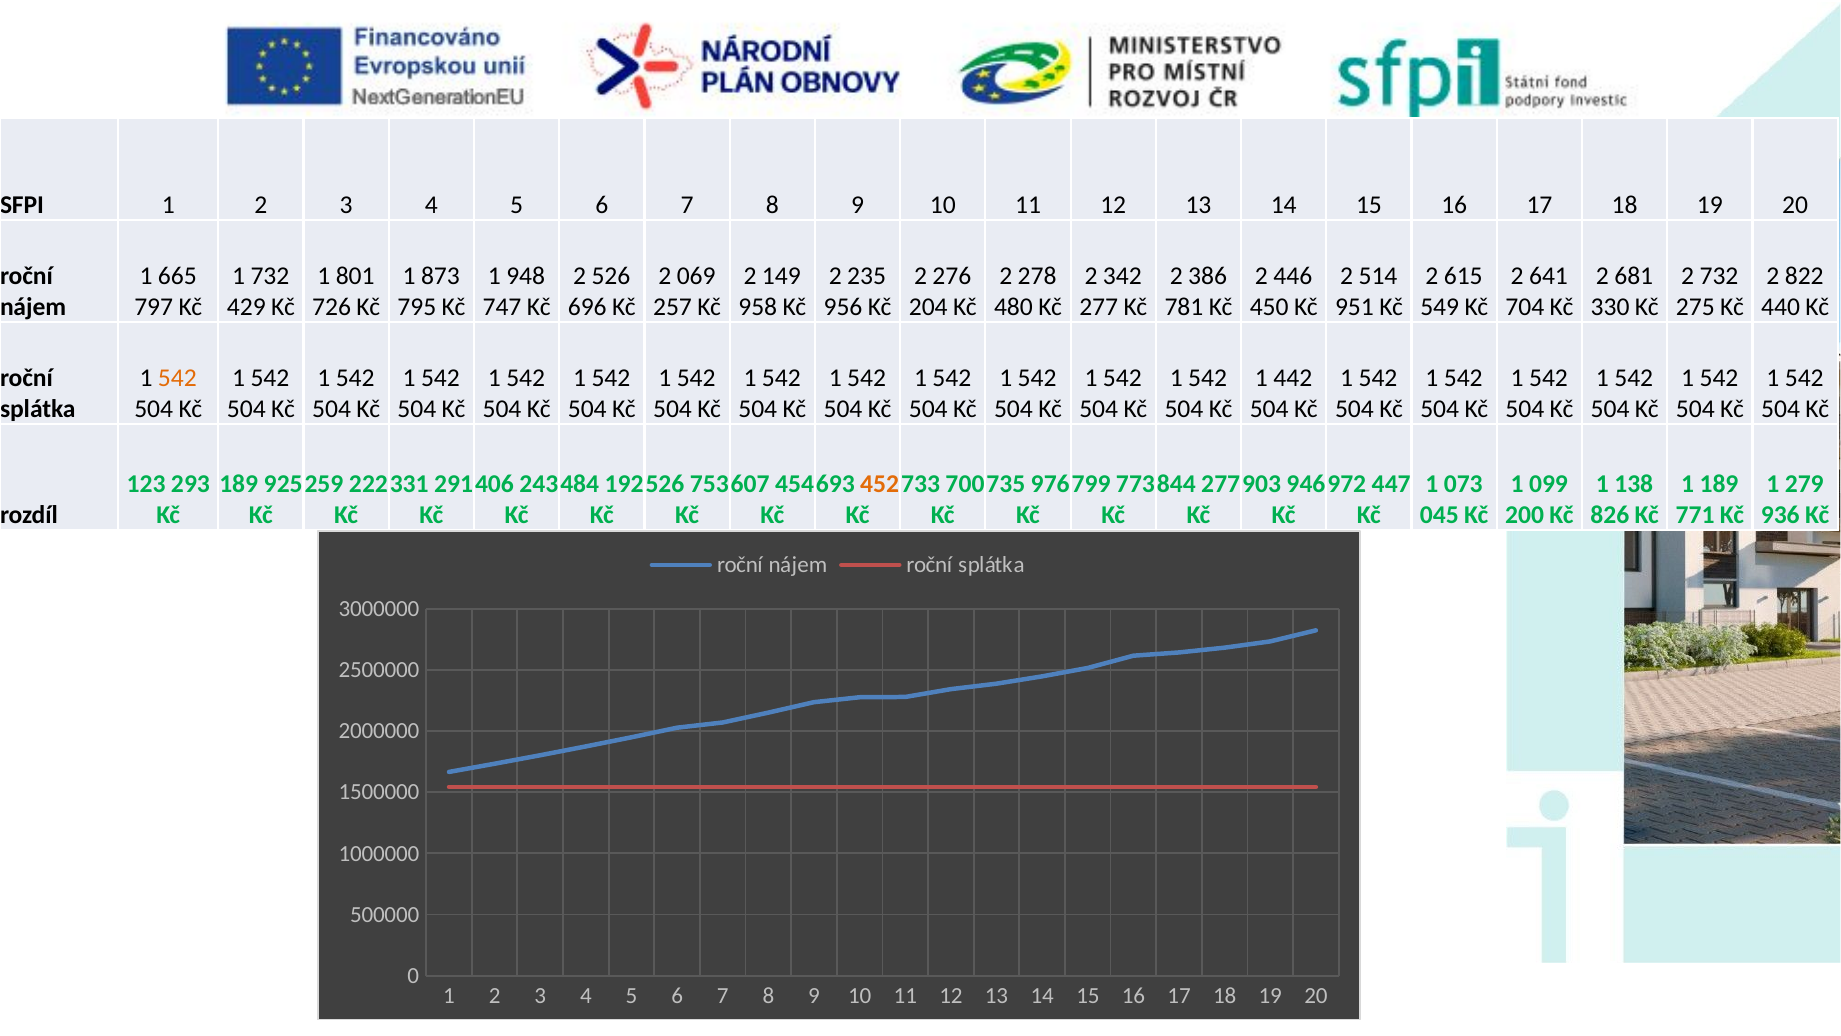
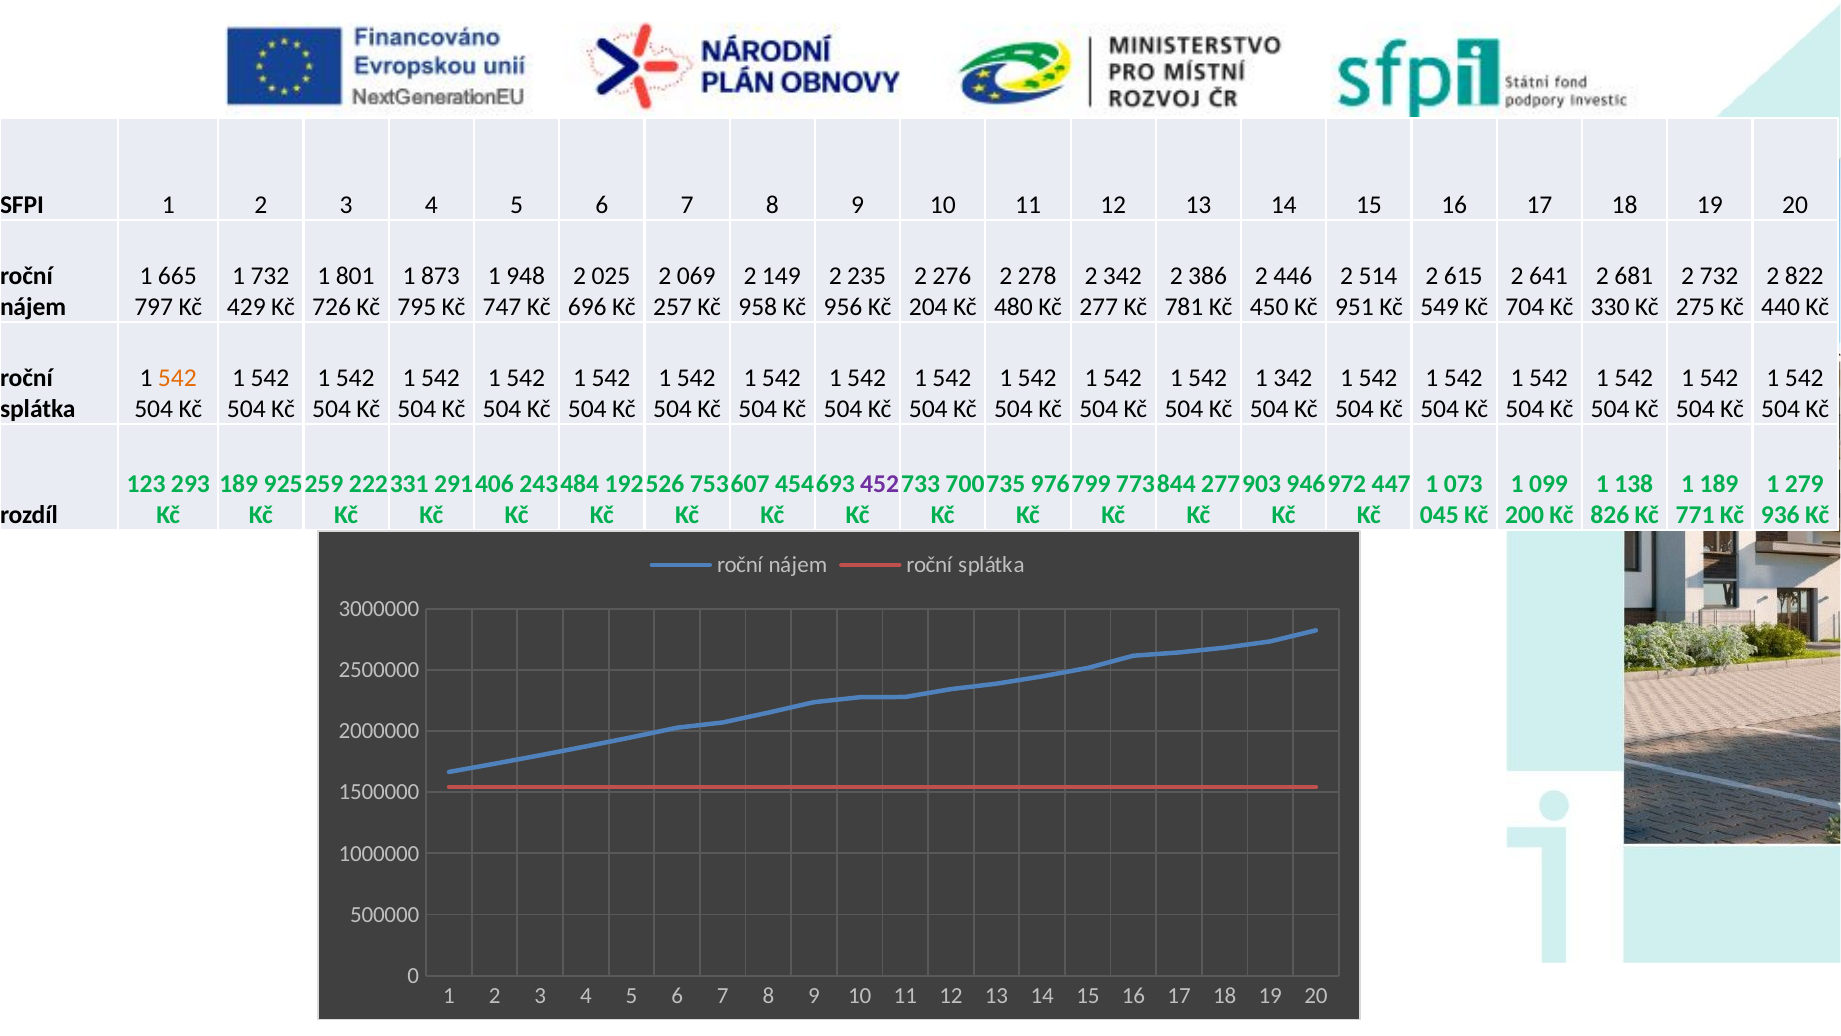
2 526: 526 -> 025 (611, 276)
1 442: 442 -> 342 (1293, 377)
452 colour: orange -> purple (880, 483)
